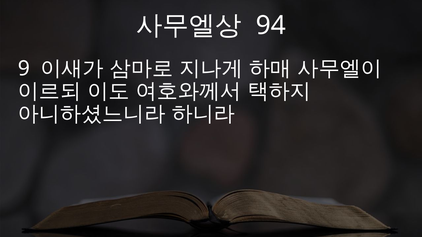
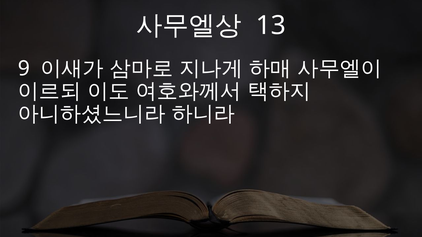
94: 94 -> 13 (271, 25)
